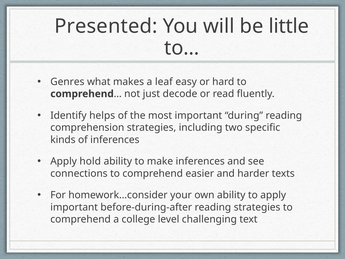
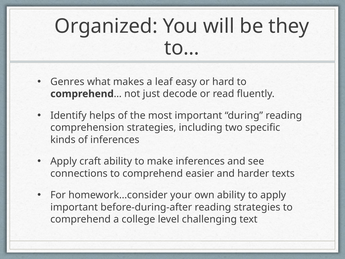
Presented: Presented -> Organized (106, 26)
little: little -> they (289, 26)
hold: hold -> craft (90, 161)
